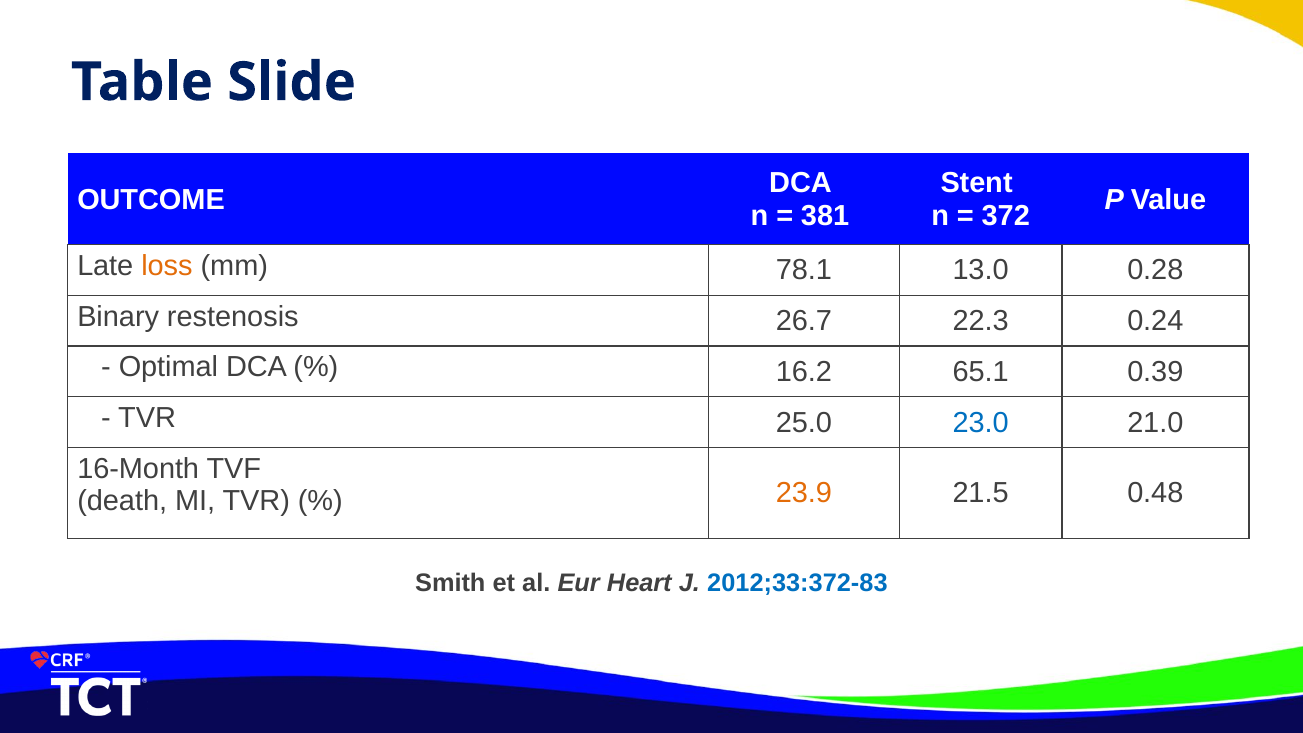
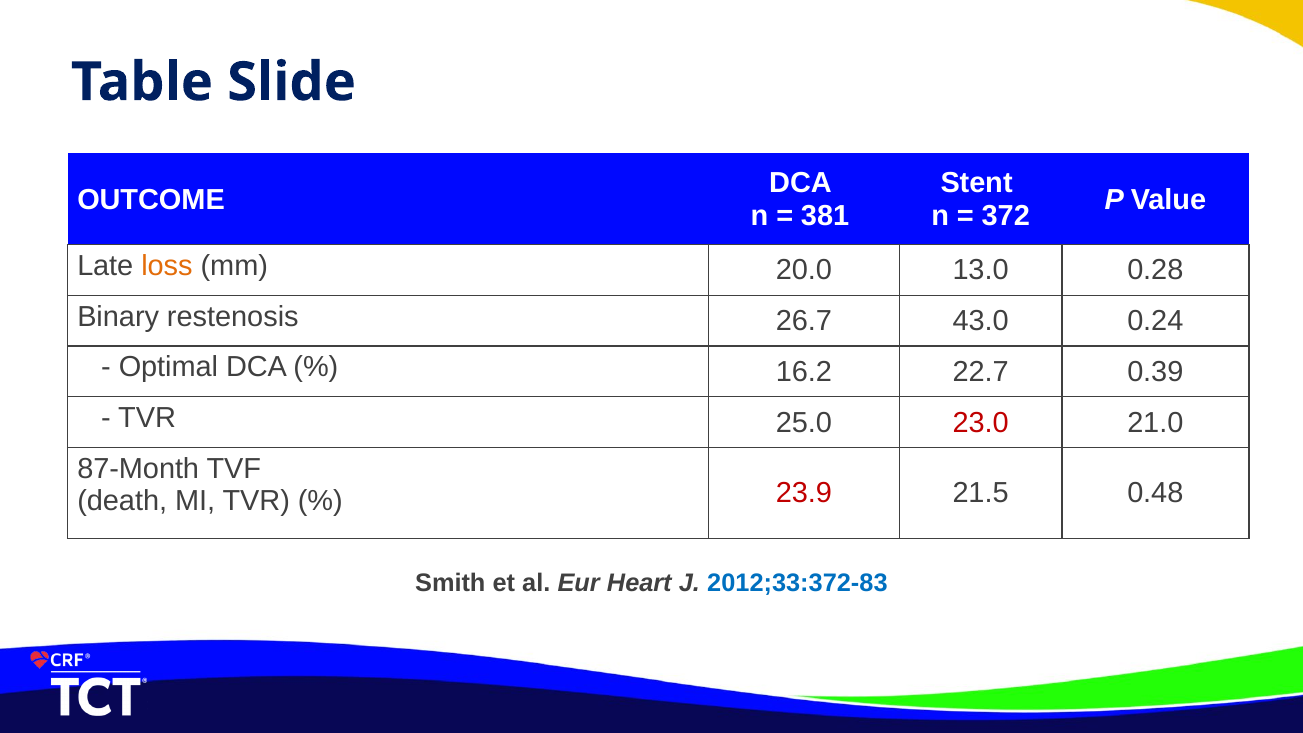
78.1: 78.1 -> 20.0 (804, 270)
22.3: 22.3 -> 43.0 (981, 321)
65.1: 65.1 -> 22.7 (981, 372)
23.0 colour: blue -> red (981, 422)
16-Month: 16-Month -> 87-Month (138, 469)
23.9 colour: orange -> red (804, 493)
